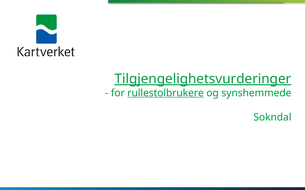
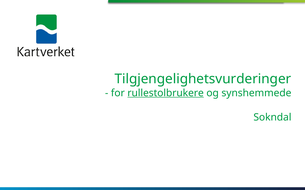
Tilgjengelighetsvurderinger underline: present -> none (203, 79)
